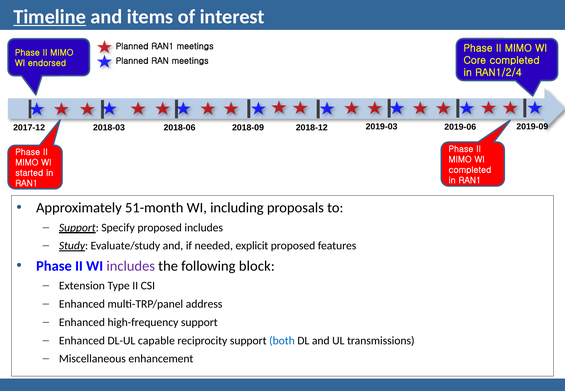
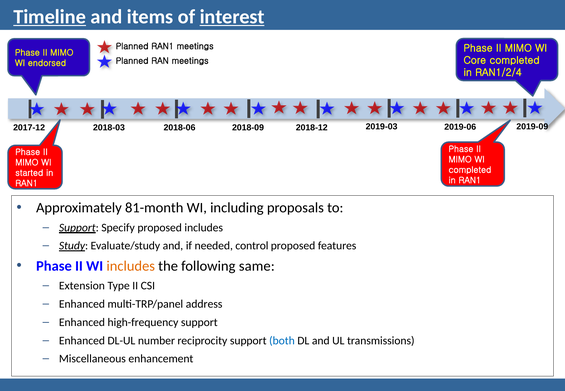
interest underline: none -> present (232, 17)
51-month: 51-month -> 81-month (154, 208)
explicit: explicit -> control (252, 246)
includes colour: purple -> orange (131, 266)
block: block -> same (257, 266)
capable: capable -> number (156, 341)
